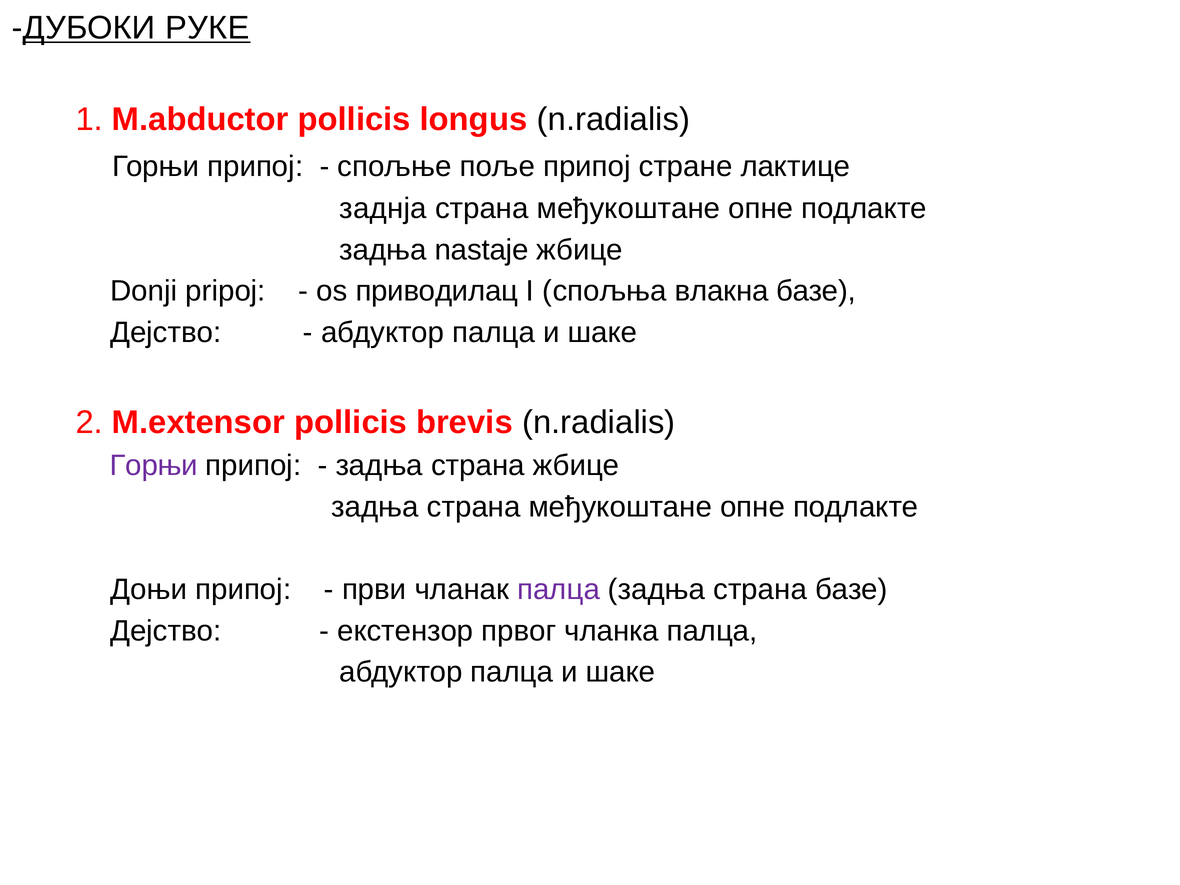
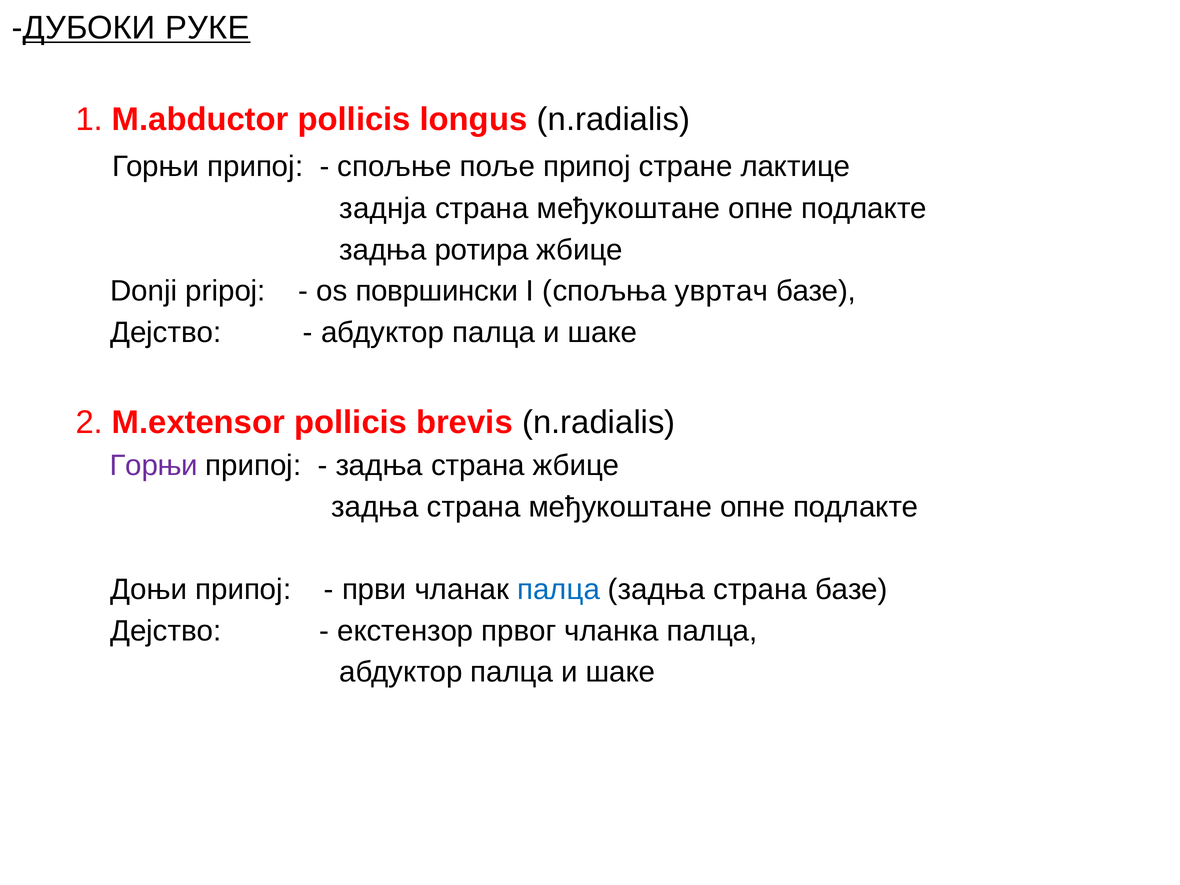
nastaje: nastaje -> ротира (482, 250)
приводилац: приводилац -> површински (437, 291)
влакна: влакна -> увртач (721, 291)
палца colour: purple -> blue (559, 590)
